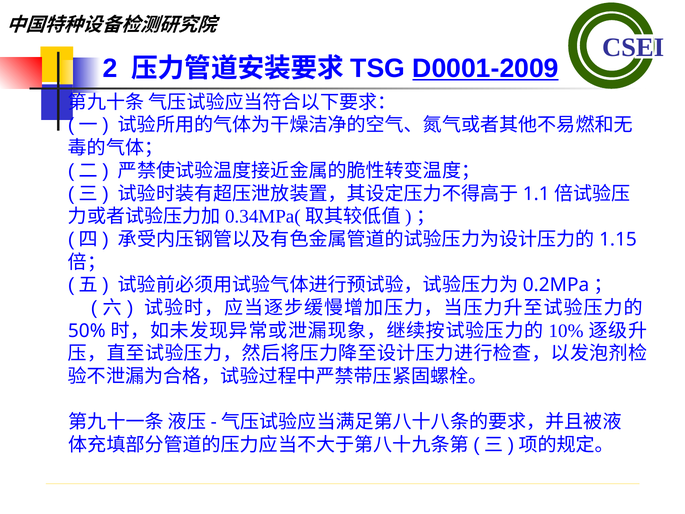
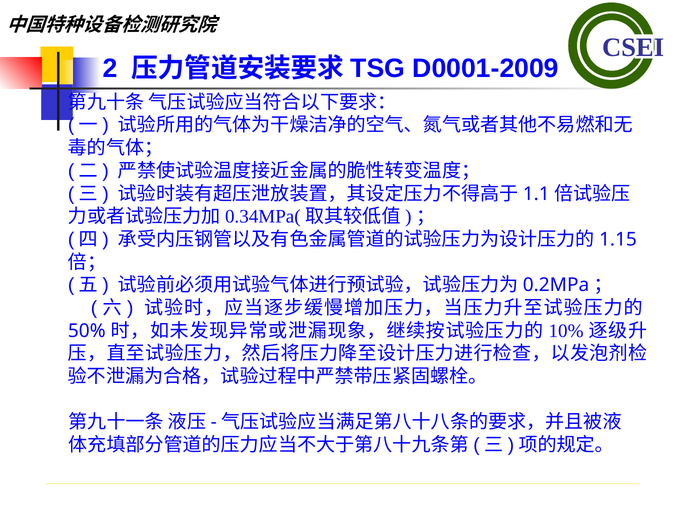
D0001-2009 underline: present -> none (486, 68)
